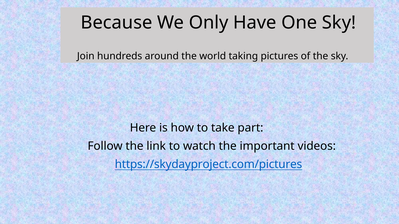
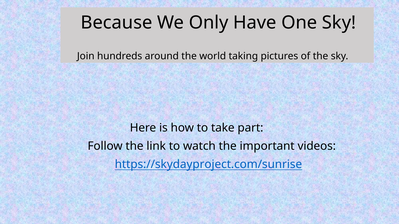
https://skydayproject.com/pictures: https://skydayproject.com/pictures -> https://skydayproject.com/sunrise (208, 165)
